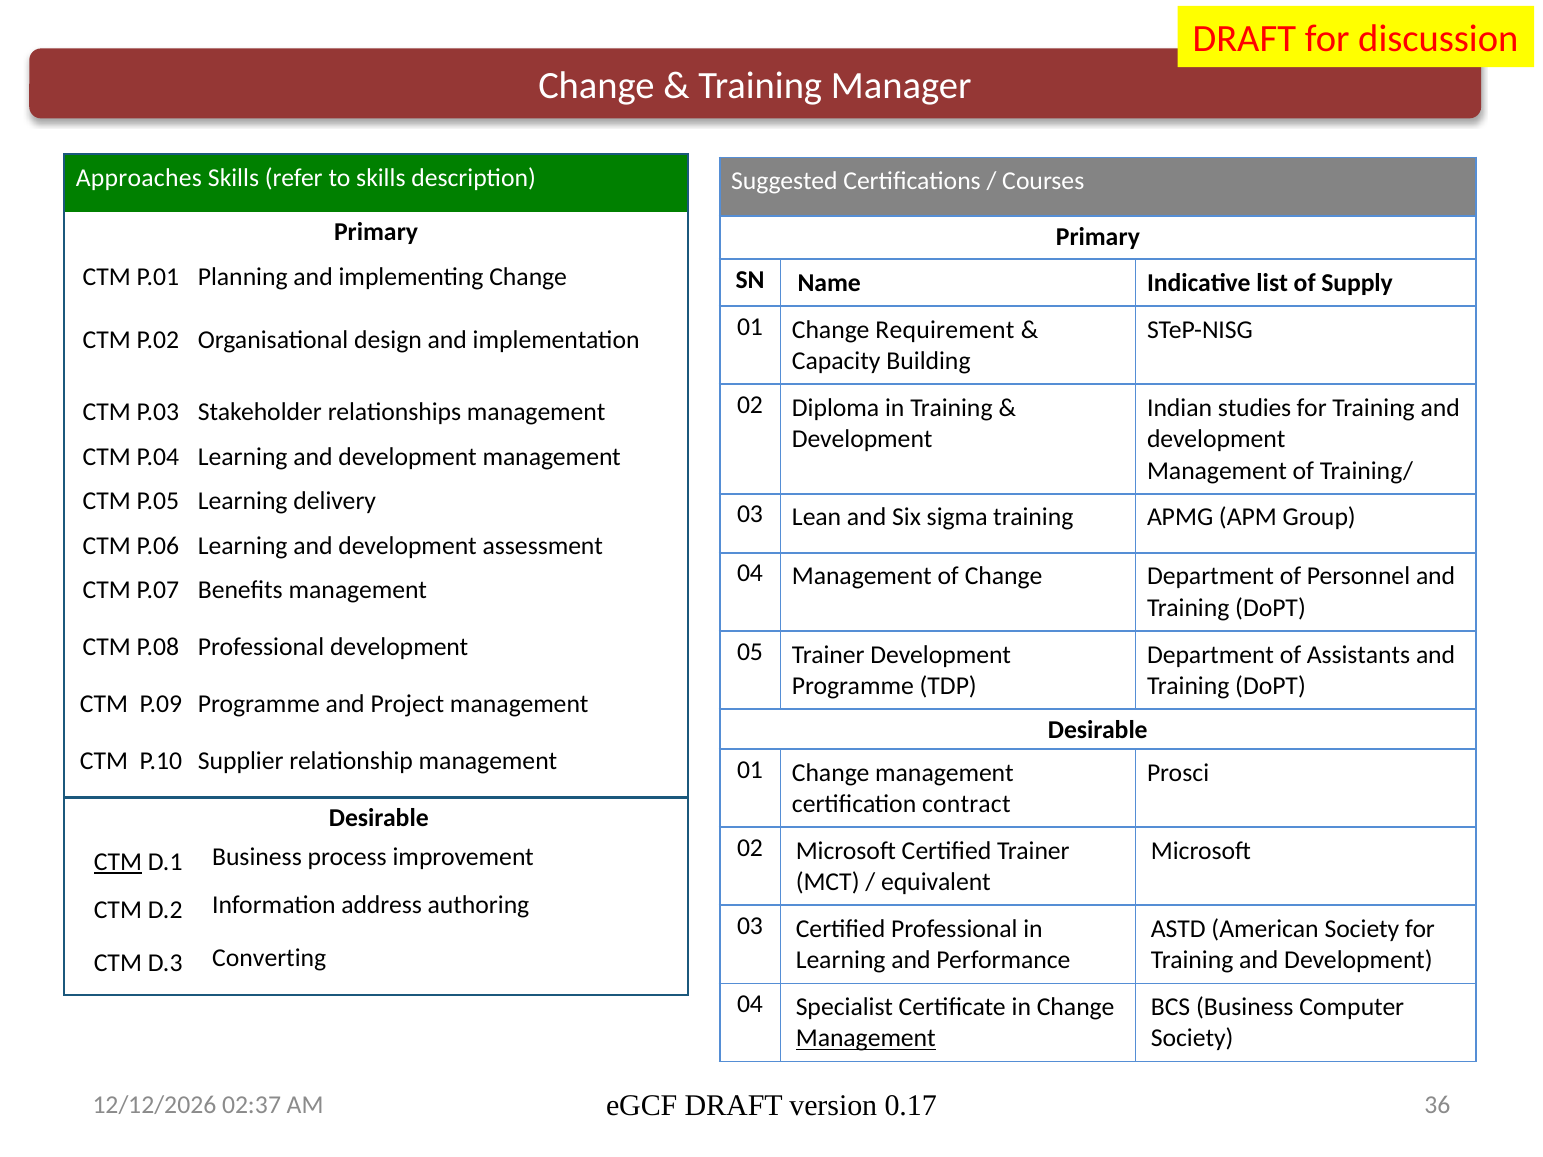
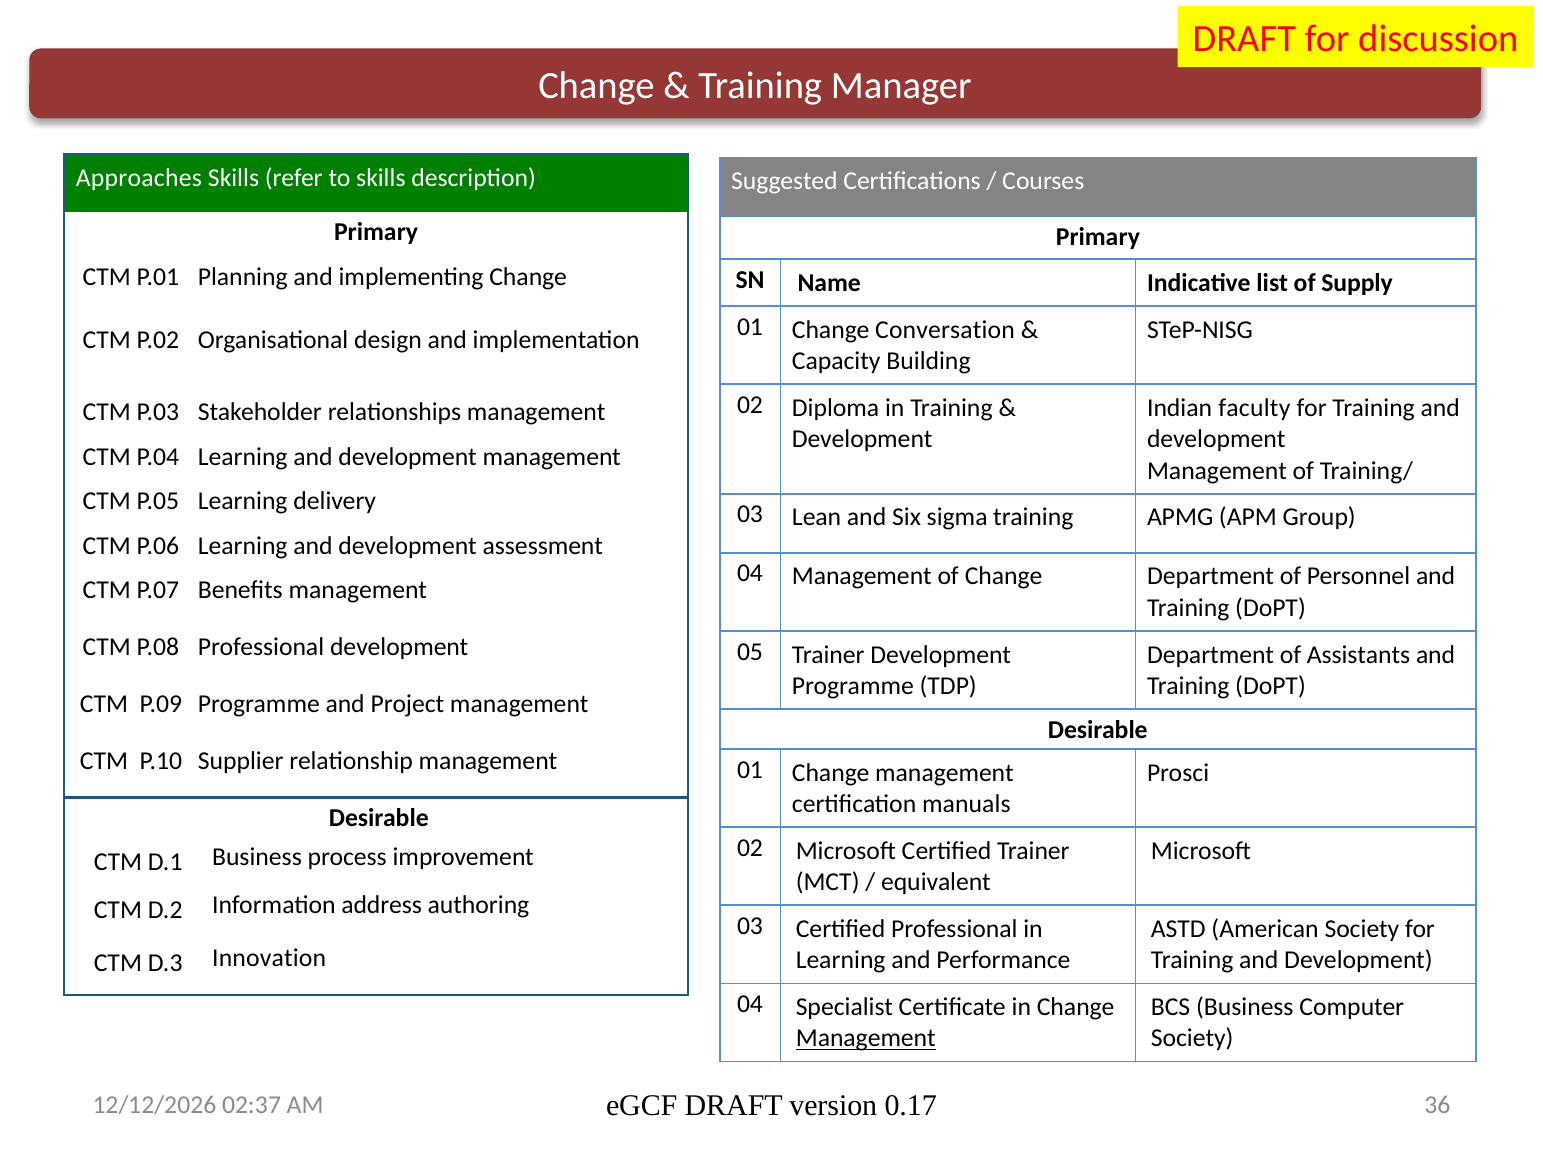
Requirement: Requirement -> Conversation (945, 330)
studies: studies -> faculty (1254, 408)
contract: contract -> manuals (966, 804)
CTM underline: present -> none (118, 862)
Converting: Converting -> Innovation (269, 958)
